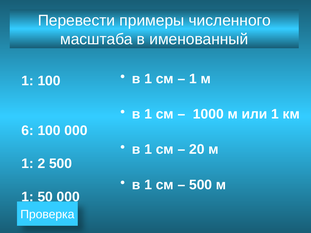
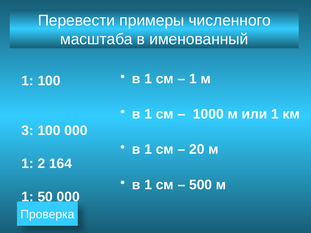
6: 6 -> 3 (28, 131)
2 500: 500 -> 164 (61, 164)
